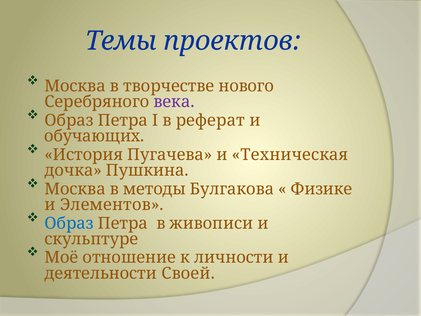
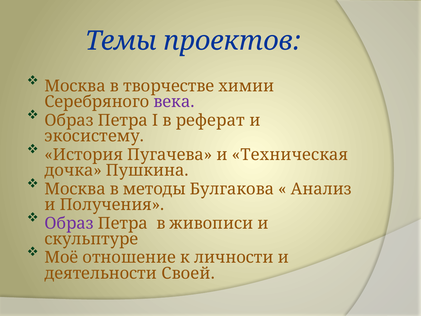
нового: нового -> химии (246, 86)
обучающих: обучающих -> экосистему (94, 136)
Физике: Физике -> Анализ (321, 189)
Элементов: Элементов -> Получения (112, 205)
Образ colour: blue -> purple (69, 223)
